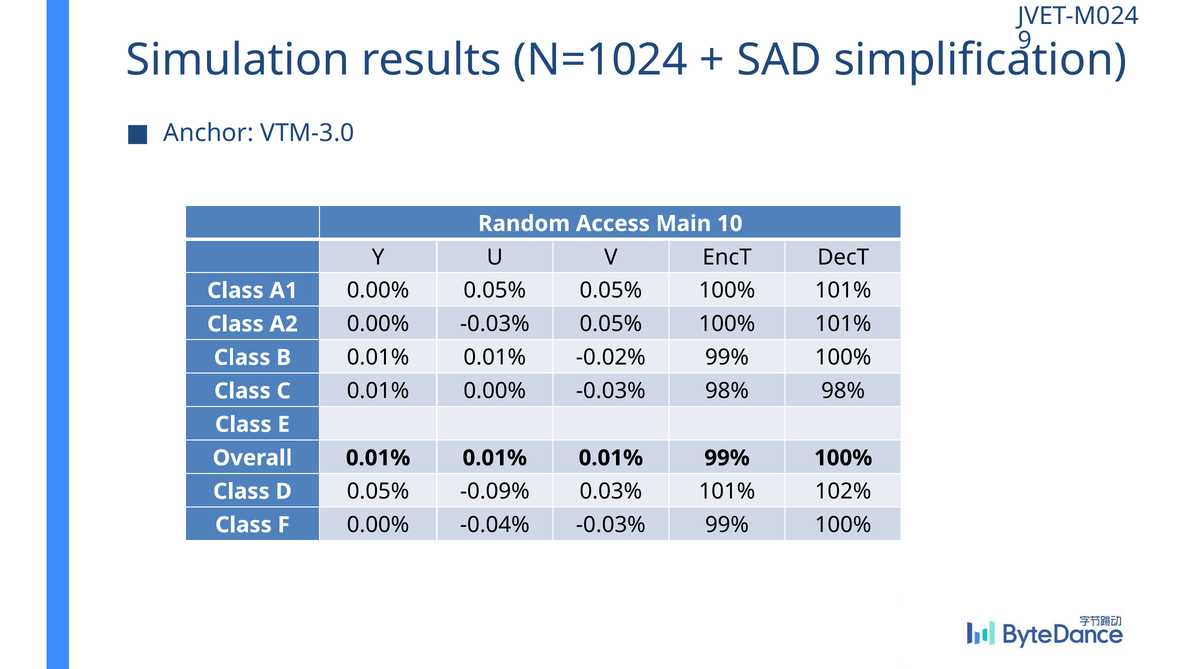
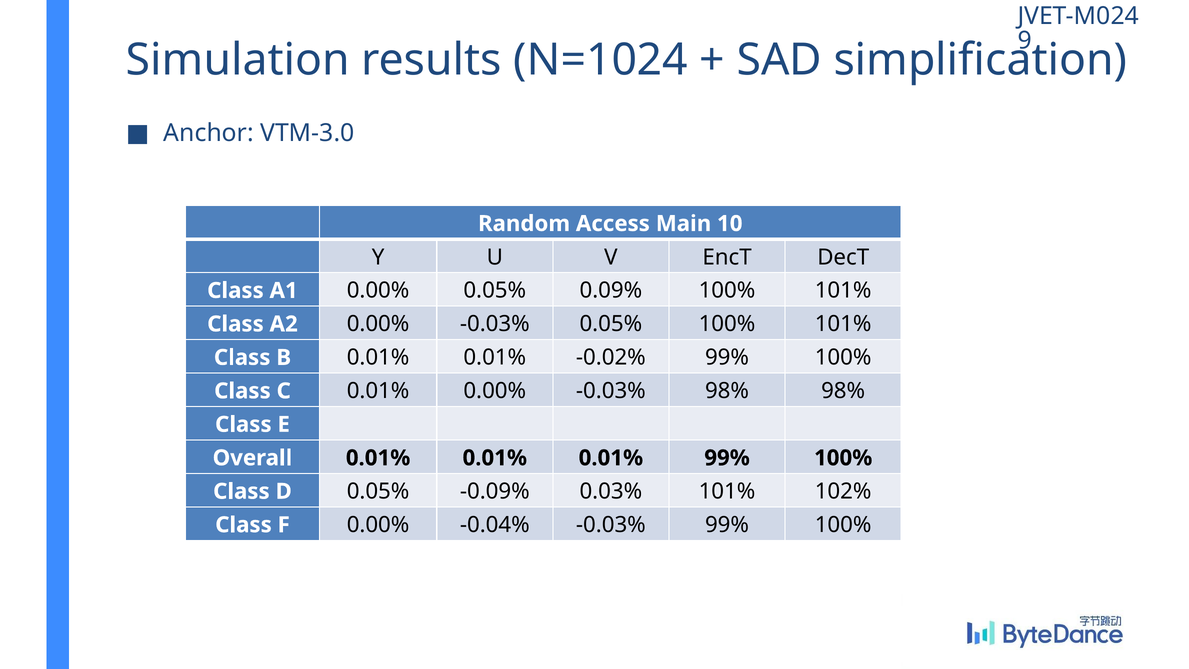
0.05% 0.05%: 0.05% -> 0.09% (611, 291)
